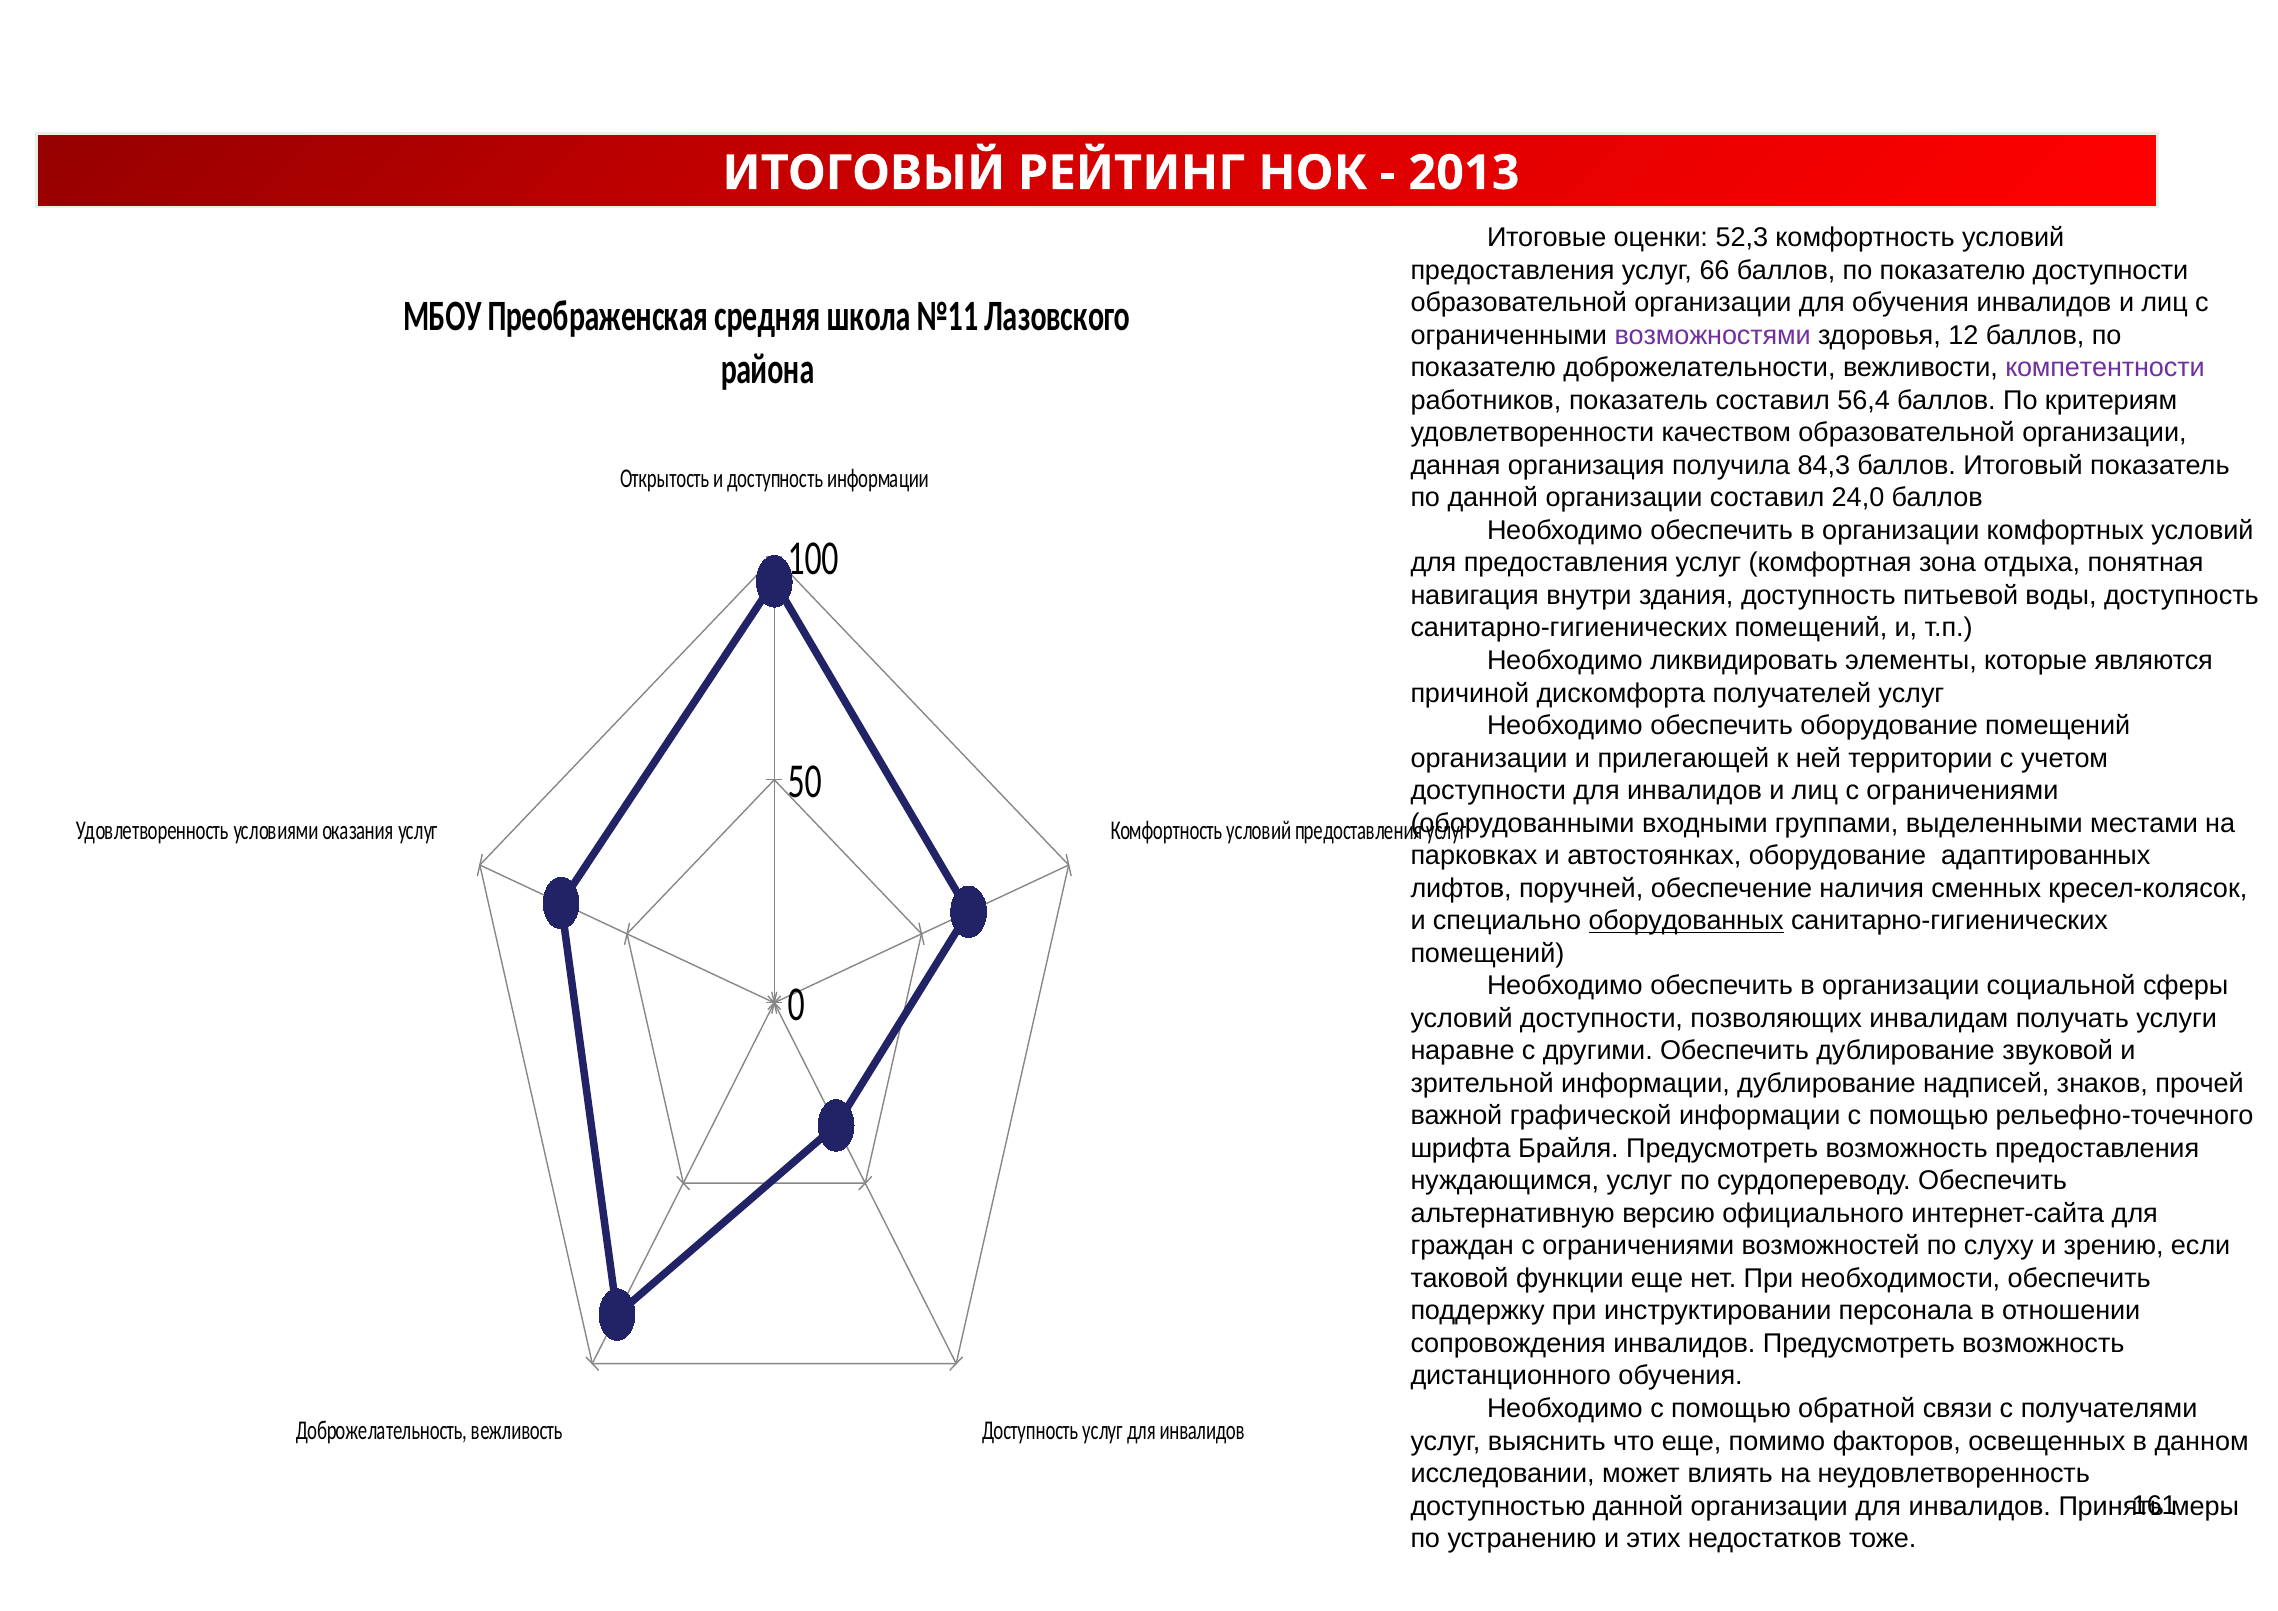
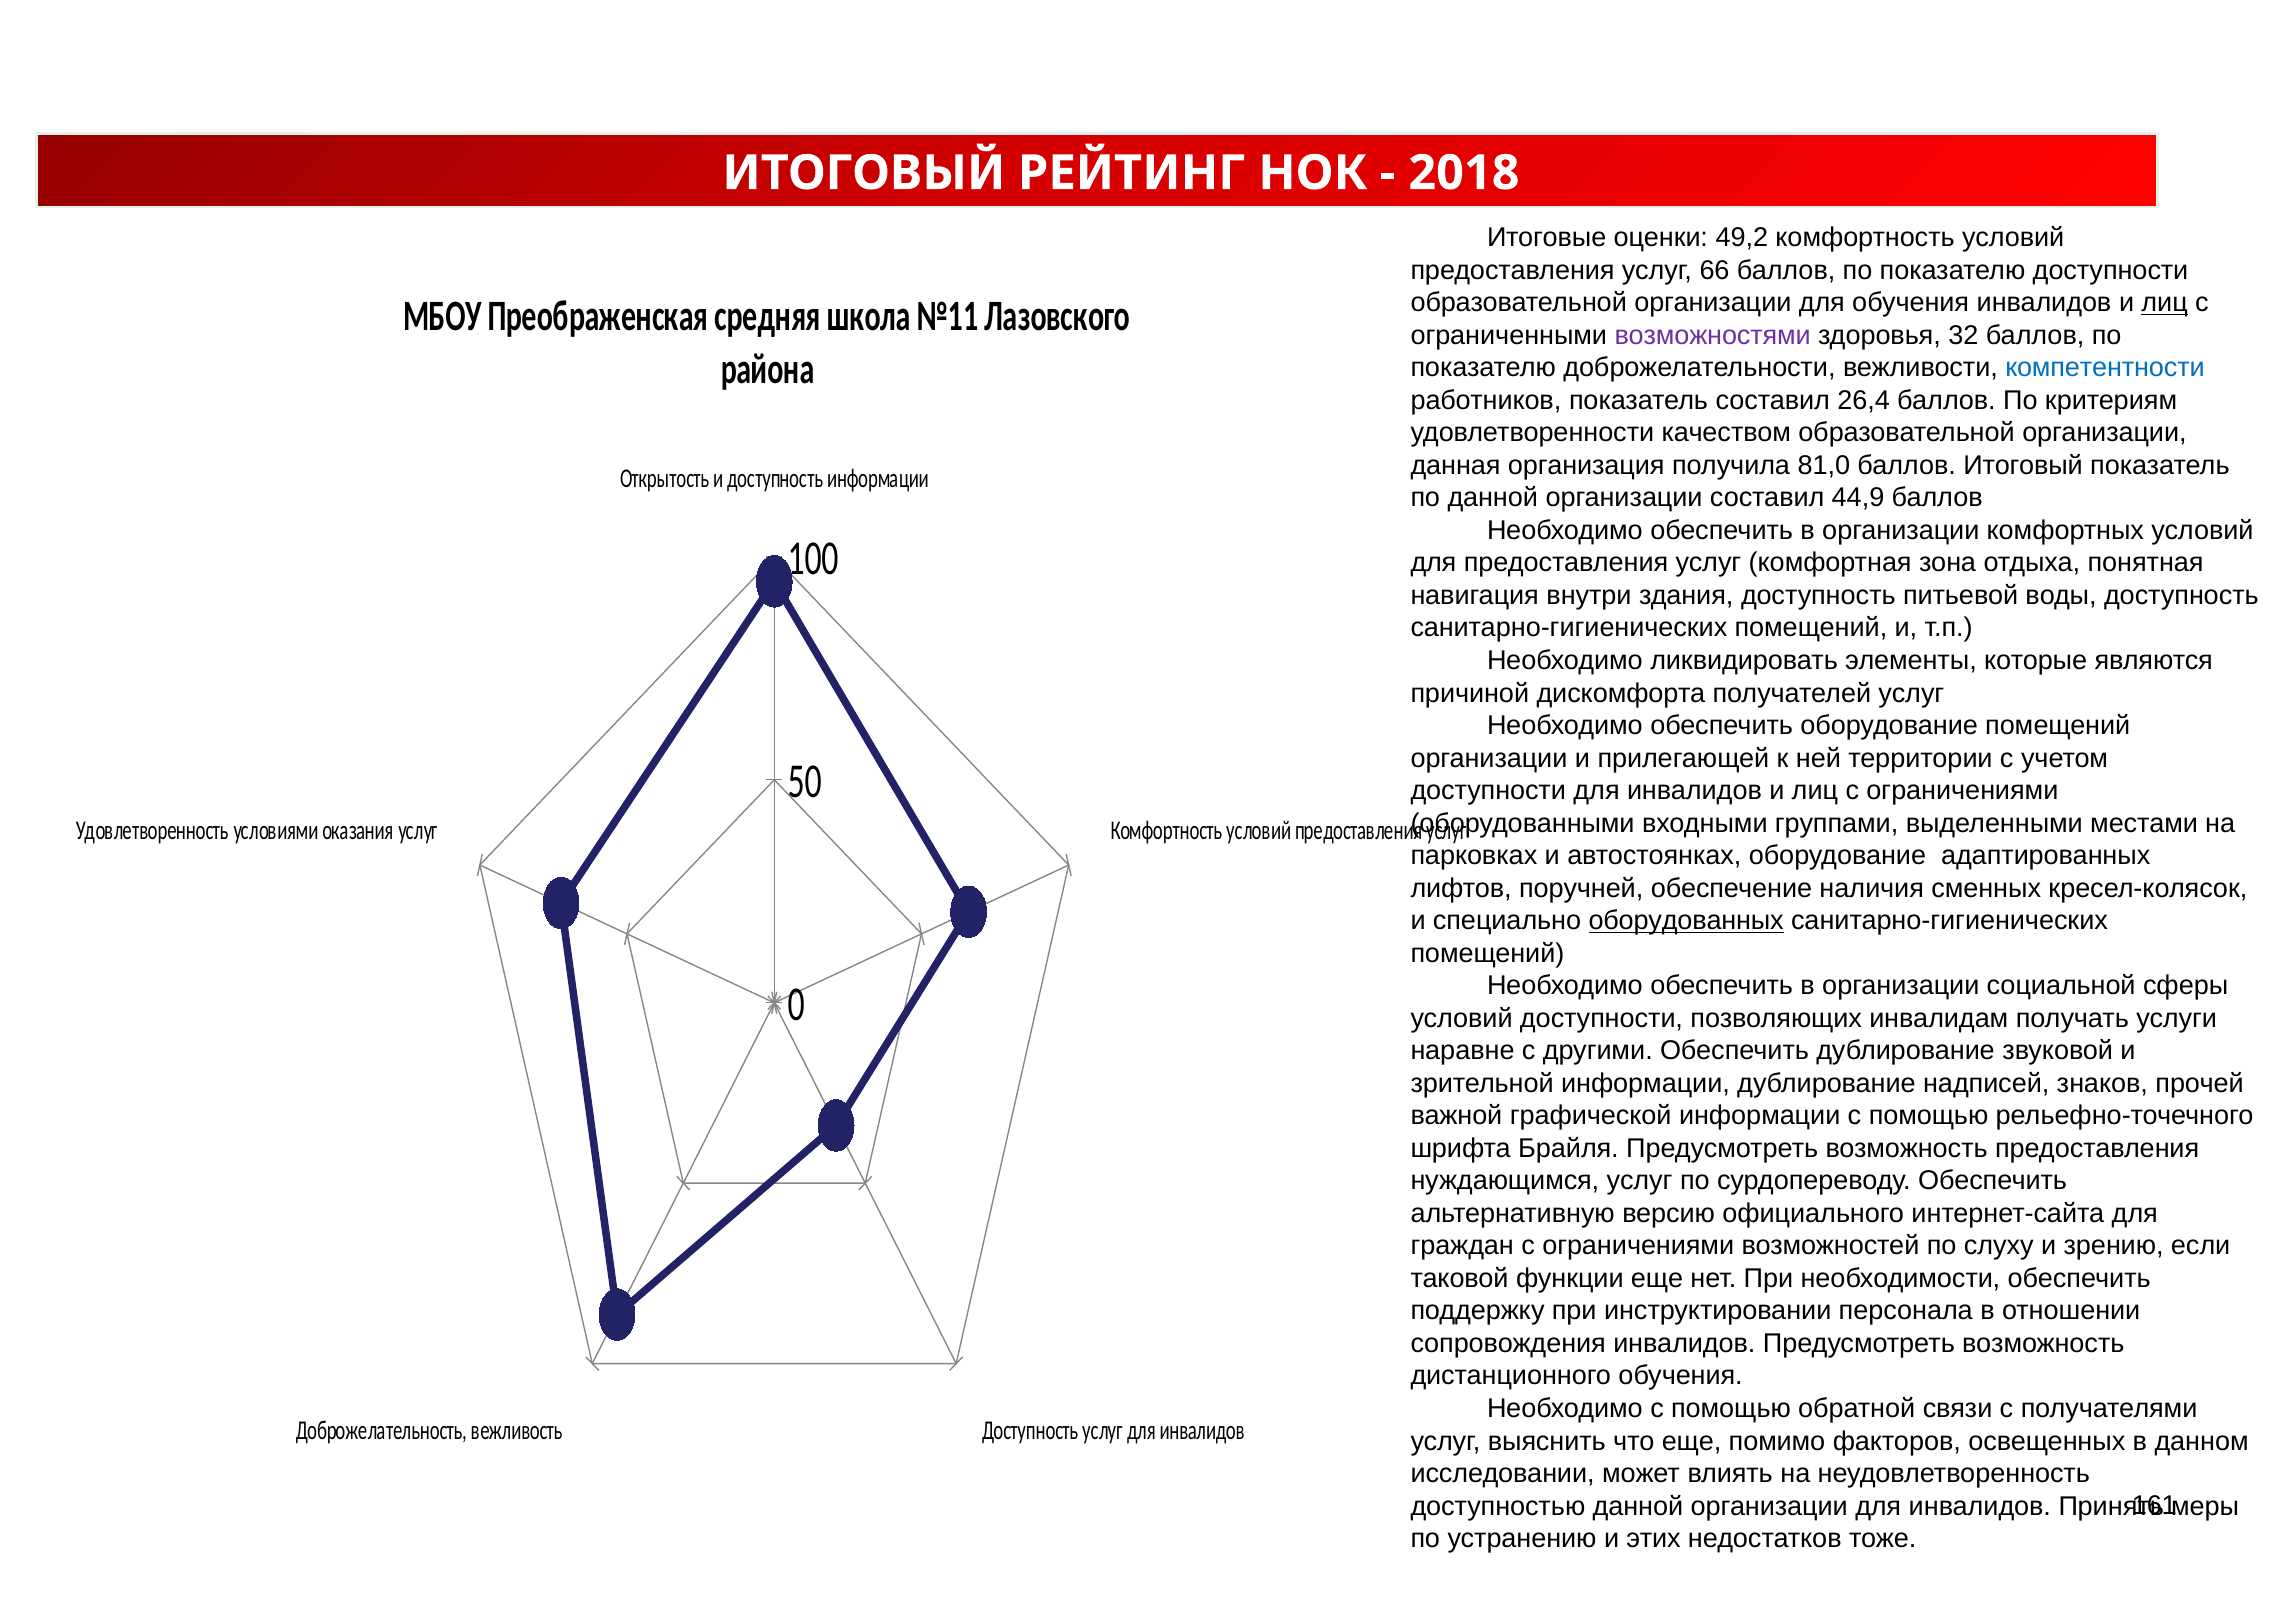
2013: 2013 -> 2018 (1464, 173)
52,3: 52,3 -> 49,2 (1742, 238)
лиц underline: none -> present (2165, 303)
12: 12 -> 32 (1963, 335)
компетентности colour: purple -> blue (2105, 368)
56,4: 56,4 -> 26,4 (1864, 400)
84,3: 84,3 -> 81,0 (1824, 465)
24,0: 24,0 -> 44,9 (1858, 498)
